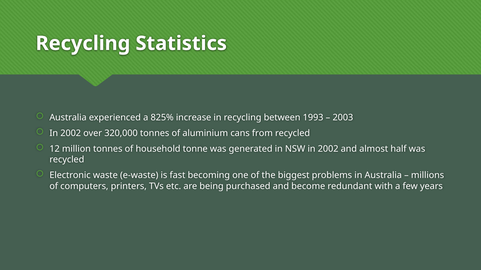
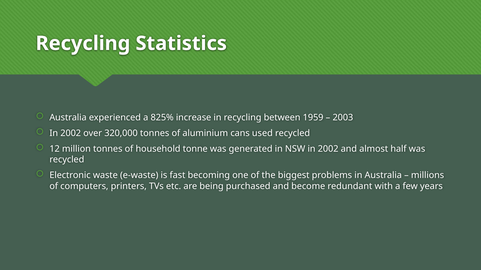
1993: 1993 -> 1959 (313, 118)
from: from -> used (262, 134)
